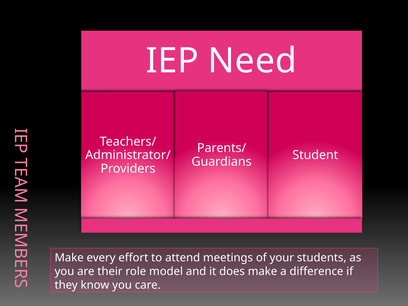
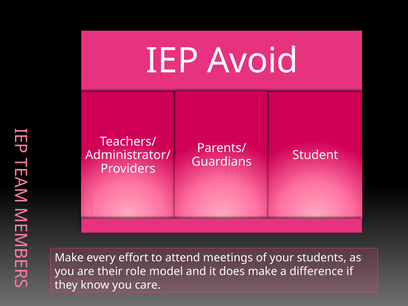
Need: Need -> Avoid (253, 61)
